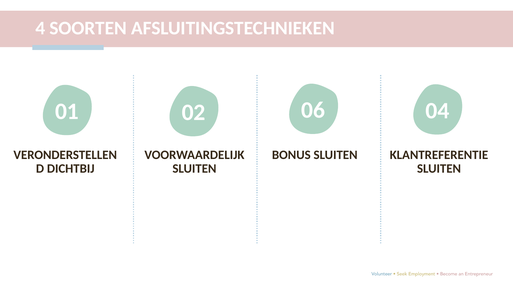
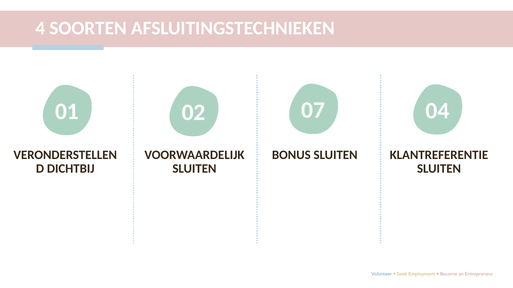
06: 06 -> 07 (313, 110)
